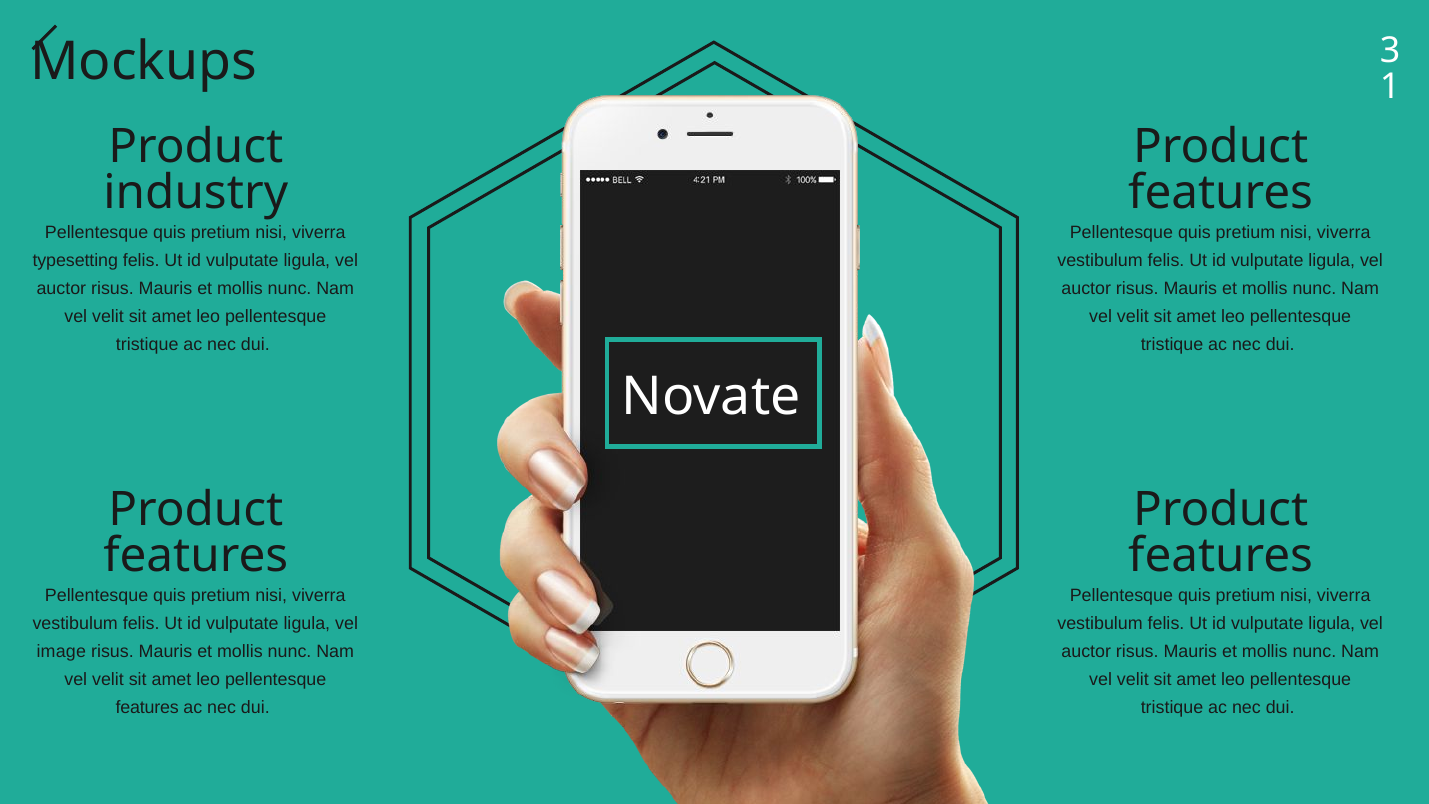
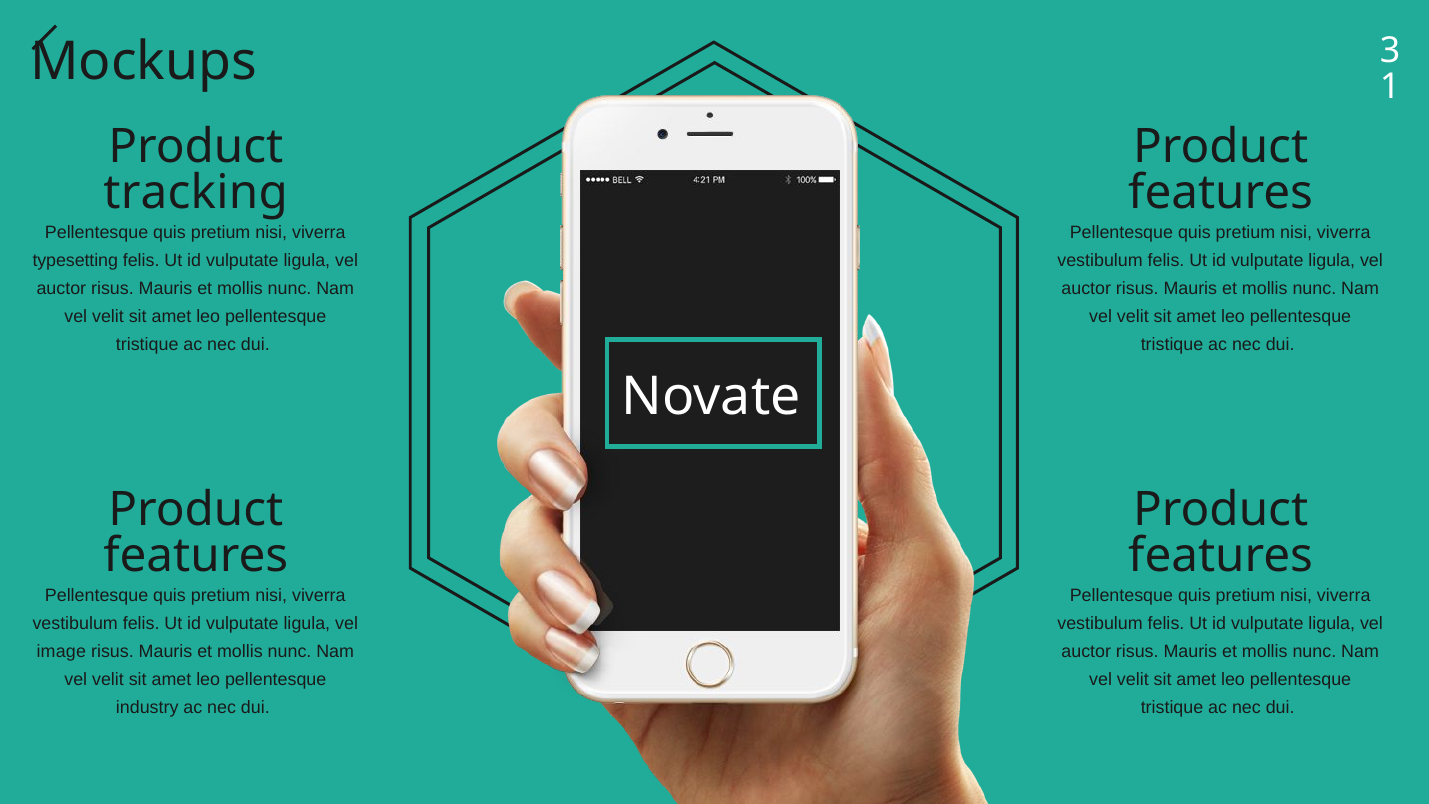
industry: industry -> tracking (196, 192)
features: features -> industry (147, 707)
